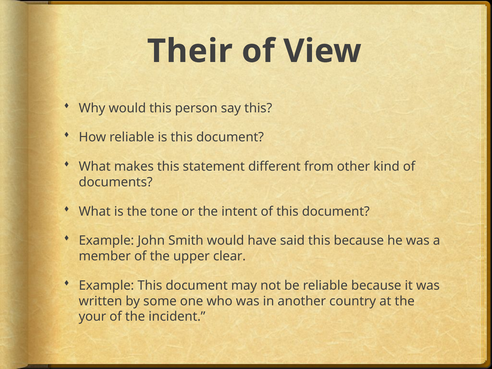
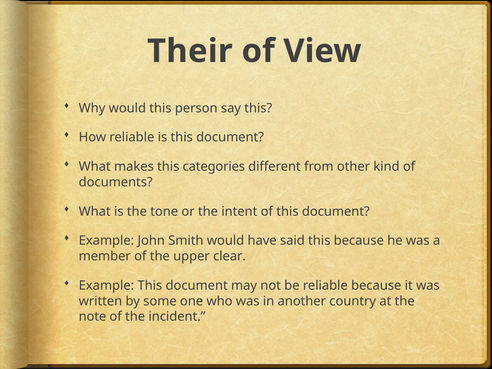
statement: statement -> categories (214, 167)
your: your -> note (92, 317)
